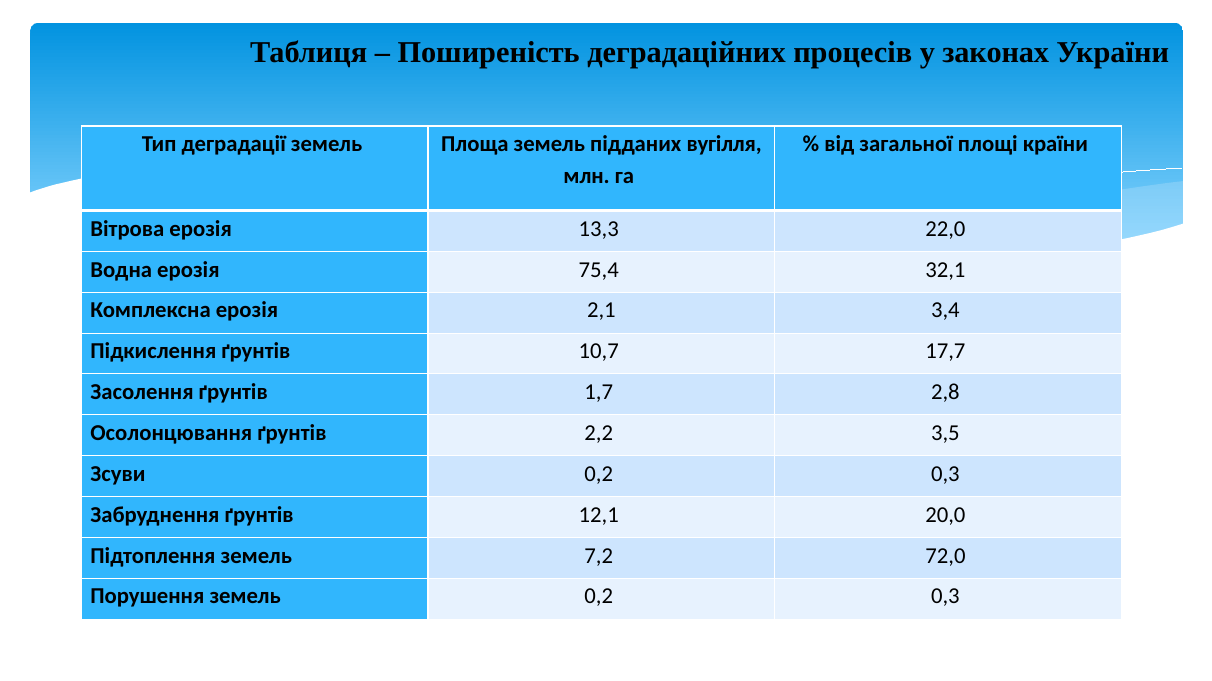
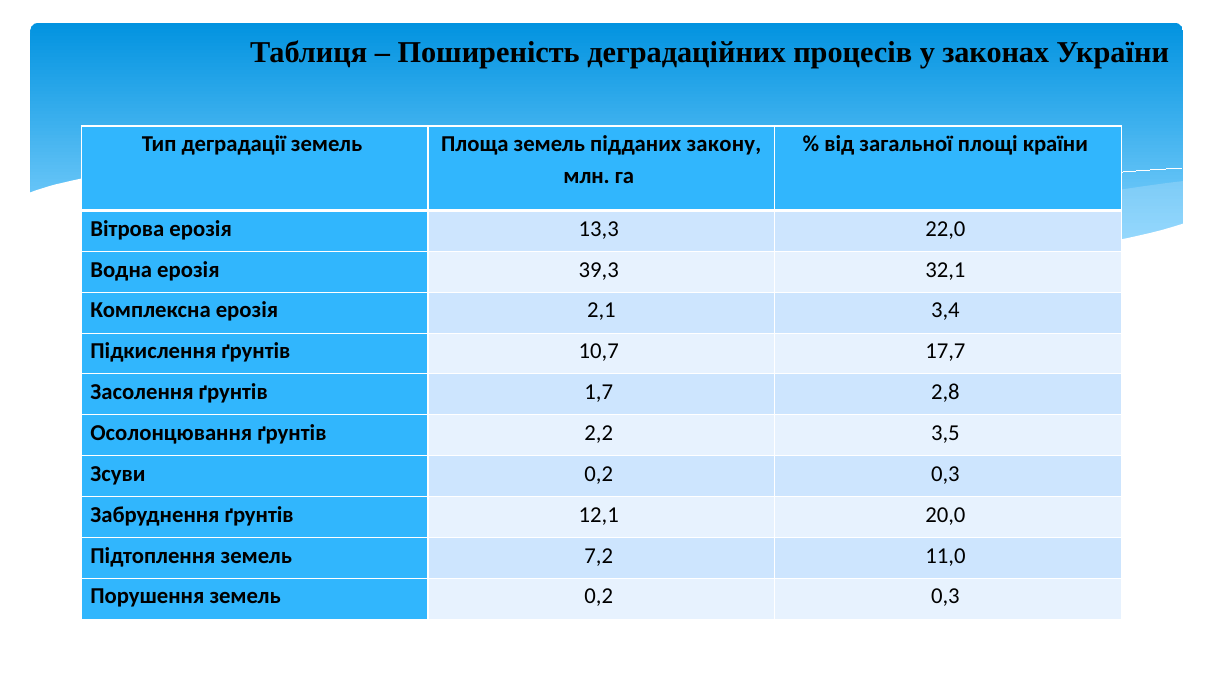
вугілля: вугілля -> закону (724, 144)
75,4: 75,4 -> 39,3 (599, 270)
72,0: 72,0 -> 11,0 (945, 556)
